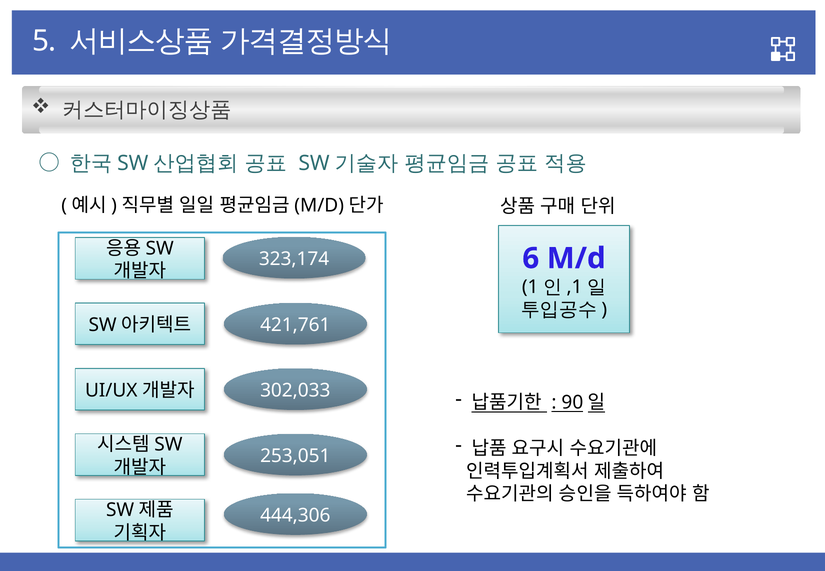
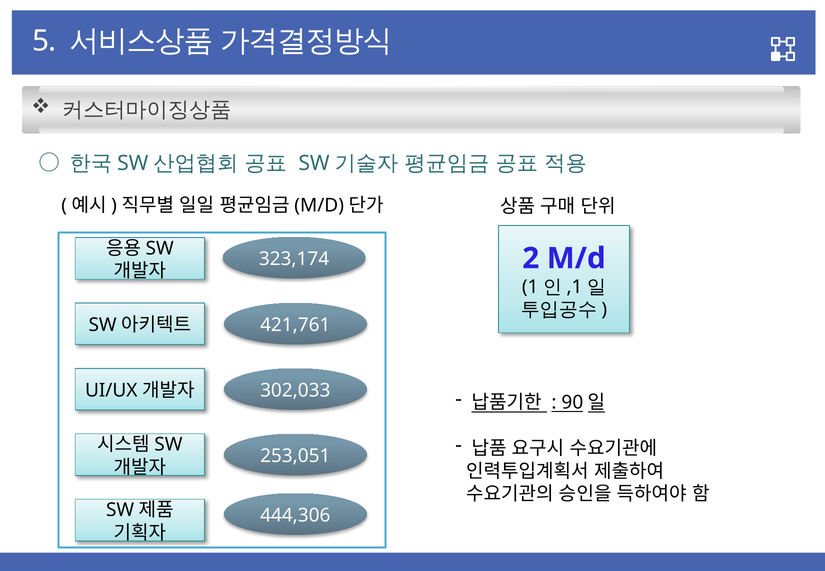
6: 6 -> 2 (531, 258)
